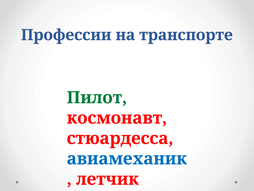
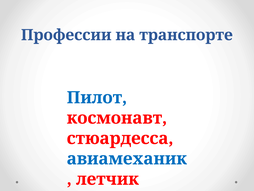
Пилот colour: green -> blue (97, 97)
